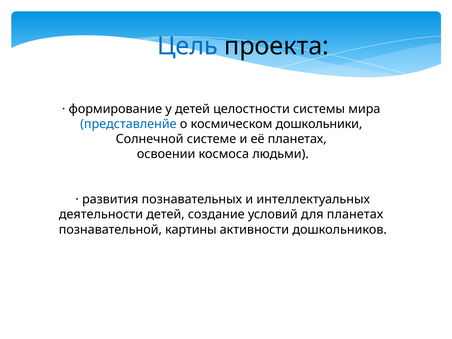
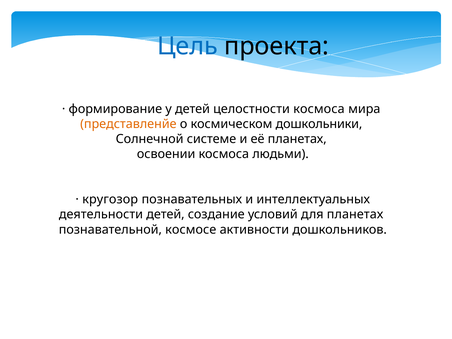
целостности системы: системы -> космоса (319, 109)
представленйе colour: blue -> orange (128, 124)
развития: развития -> кругозор (110, 199)
картины: картины -> космосе (191, 230)
